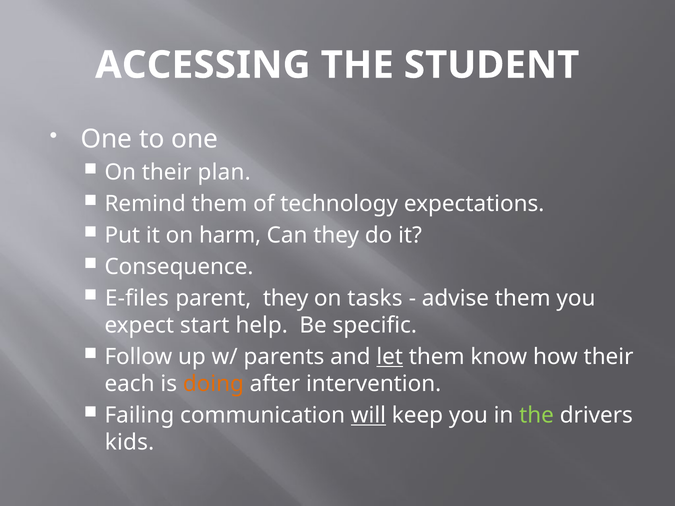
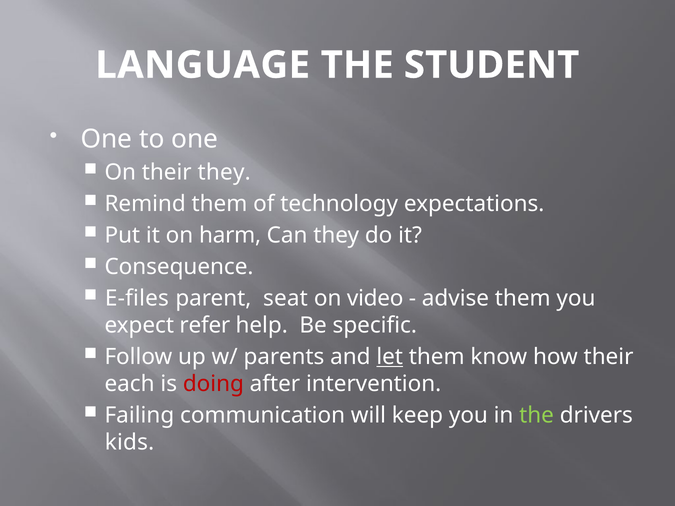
ACCESSING: ACCESSING -> LANGUAGE (203, 65)
their plan: plan -> they (224, 173)
parent they: they -> seat (285, 299)
tasks: tasks -> video (375, 299)
start: start -> refer (205, 326)
doing colour: orange -> red (213, 384)
will underline: present -> none (368, 415)
